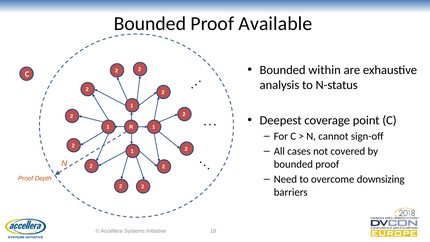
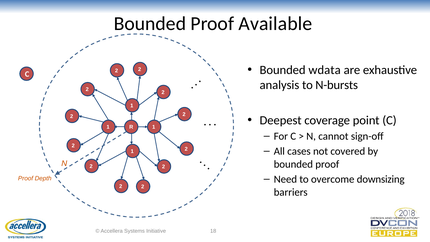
within: within -> wdata (325, 70)
N-status: N-status -> N-bursts (337, 85)
